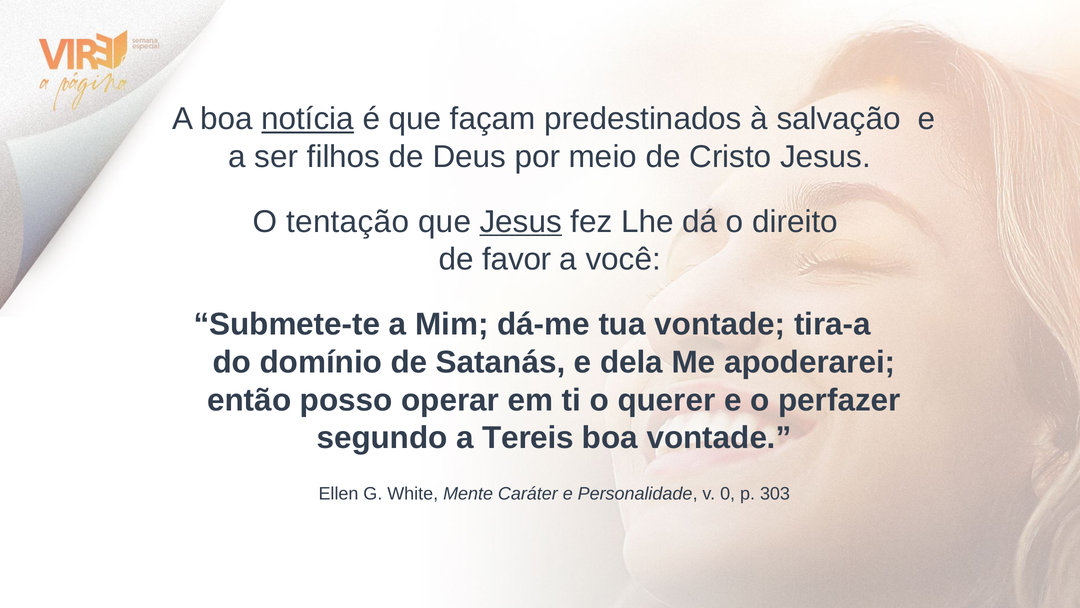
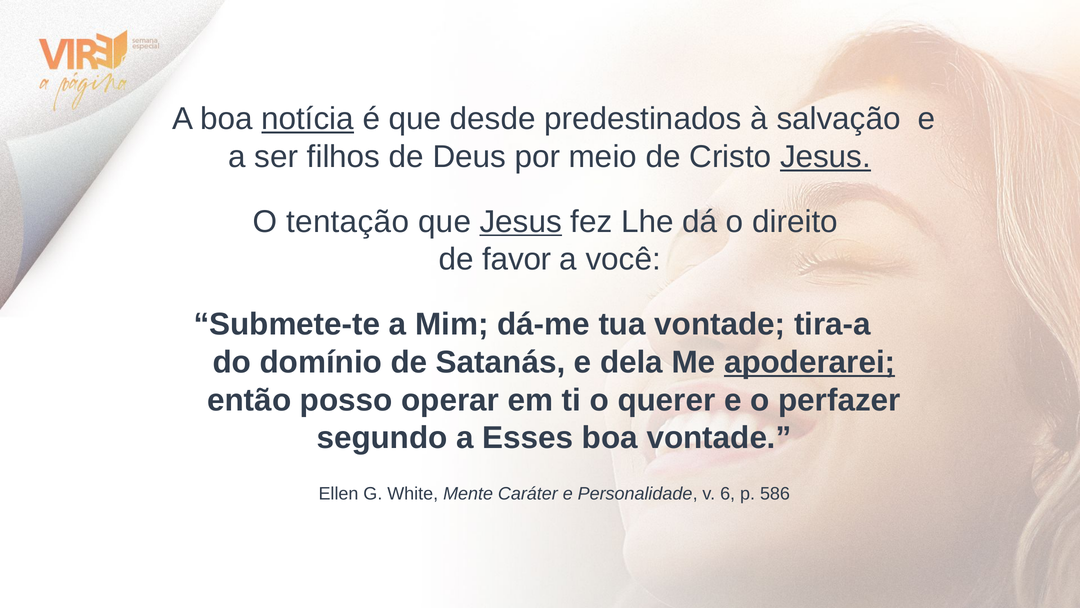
façam: façam -> desde (493, 119)
Jesus underline: none -> present (826, 157)
apoderarei underline: none -> present (810, 362)
Tereis: Tereis -> Esses (528, 438)
0: 0 -> 6 (728, 493)
303: 303 -> 586 (775, 493)
